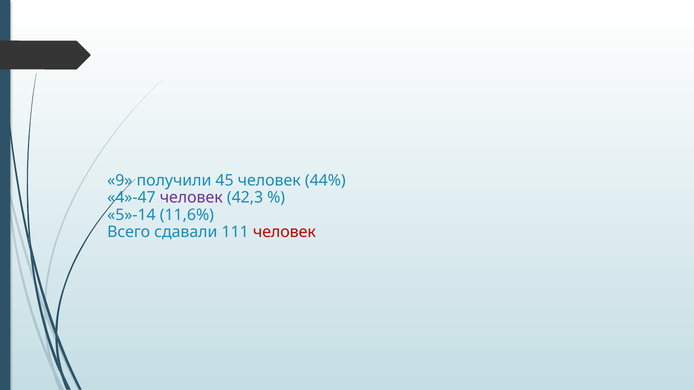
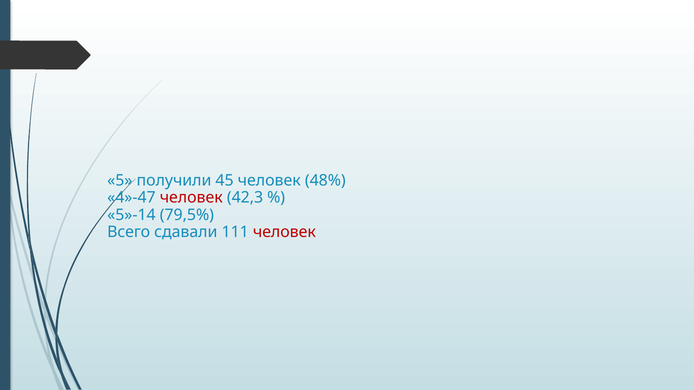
9: 9 -> 5 (120, 181)
44%: 44% -> 48% (325, 181)
человек colour: purple -> red (191, 198)
11,6%: 11,6% -> 79,5% (187, 215)
